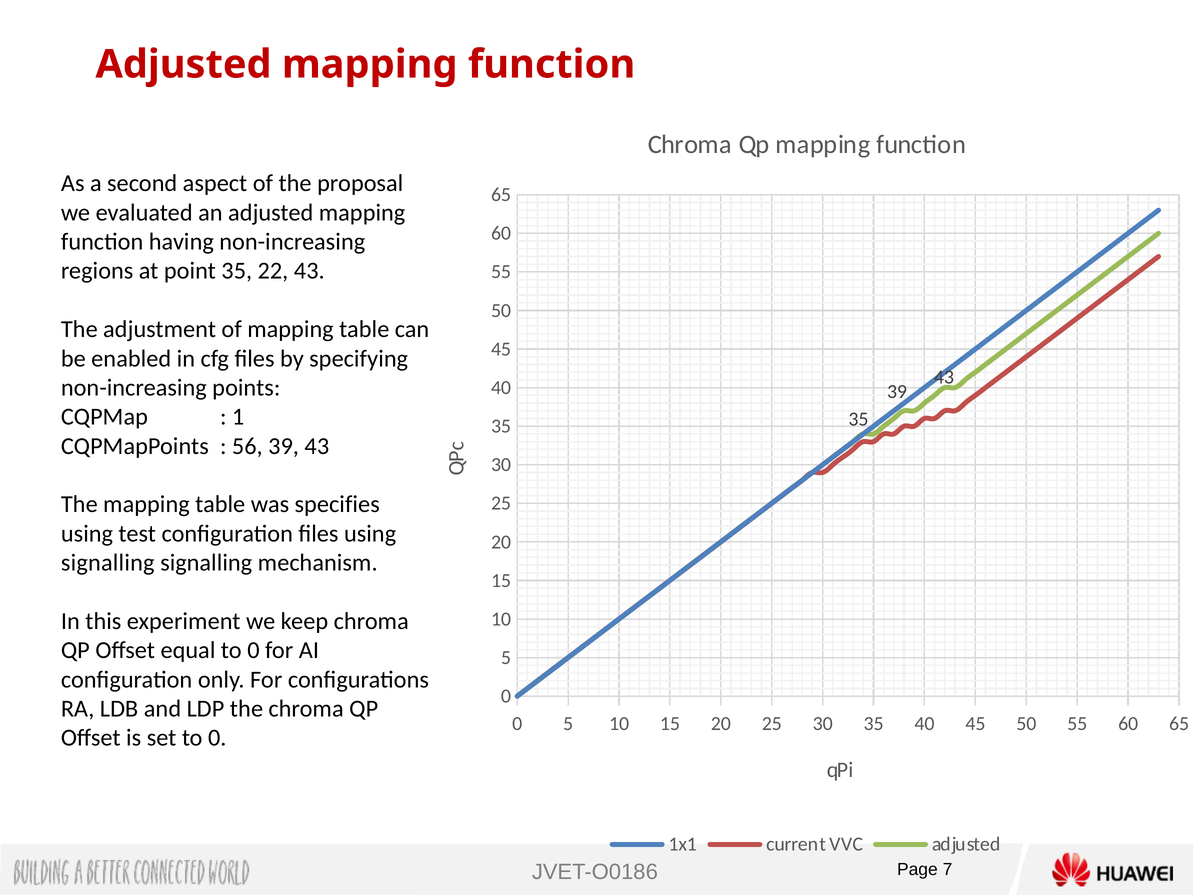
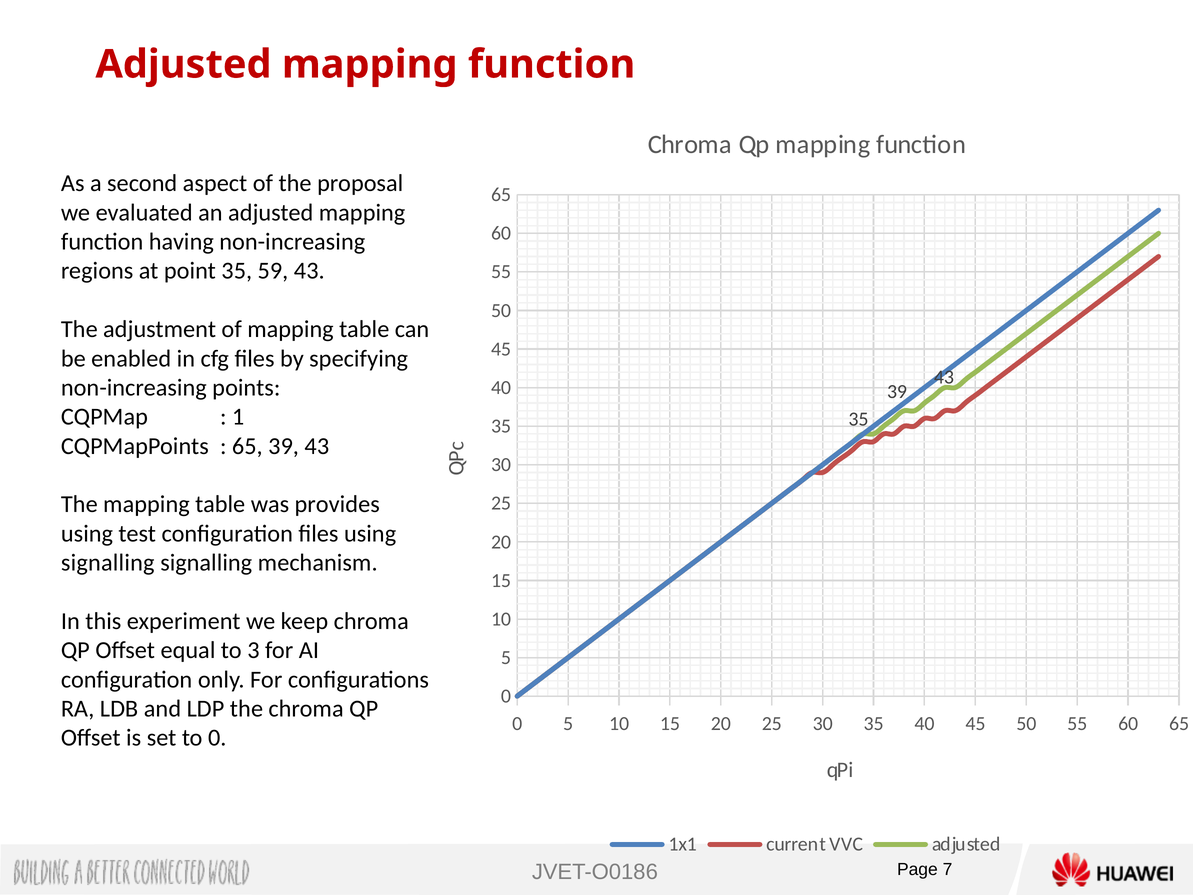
22: 22 -> 59 (273, 271)
56: 56 -> 65 (247, 446)
specifies: specifies -> provides (337, 504)
equal to 0: 0 -> 3 (253, 650)
